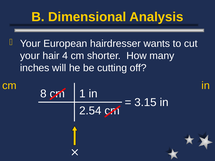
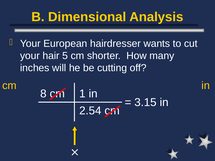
4: 4 -> 5 (65, 56)
